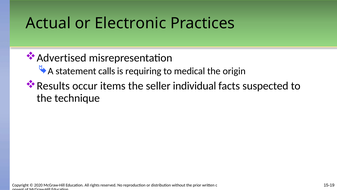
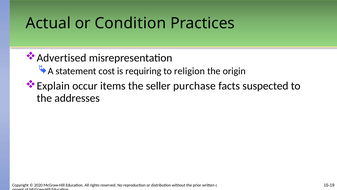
Electronic: Electronic -> Condition (130, 23)
calls: calls -> cost (107, 71)
medical: medical -> religion (189, 71)
Results: Results -> Explain (53, 86)
individual: individual -> purchase (194, 86)
technique: technique -> addresses (77, 98)
